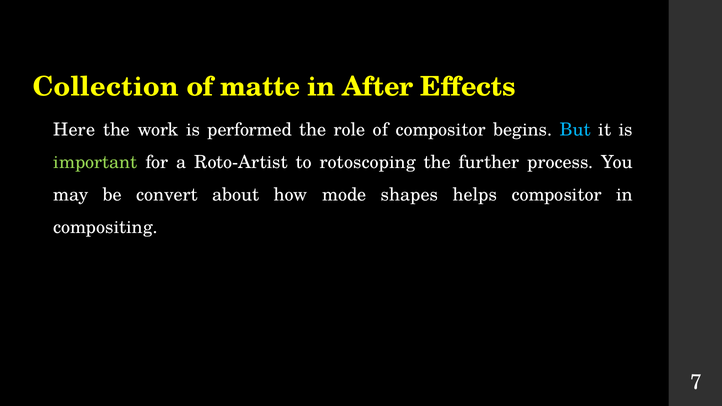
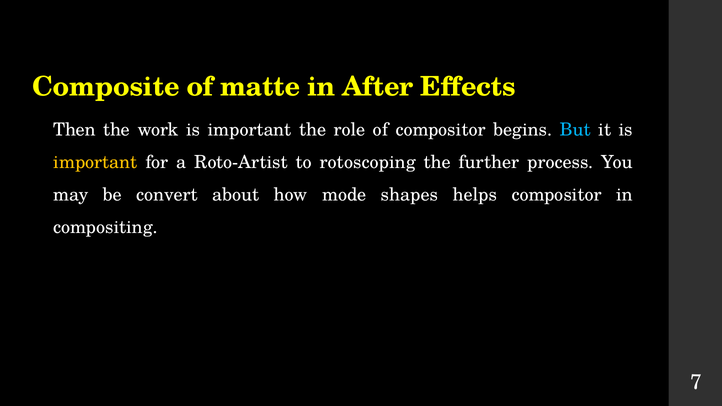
Collection: Collection -> Composite (106, 87)
Here: Here -> Then (74, 130)
work is performed: performed -> important (250, 130)
important colour: light green -> yellow (95, 163)
